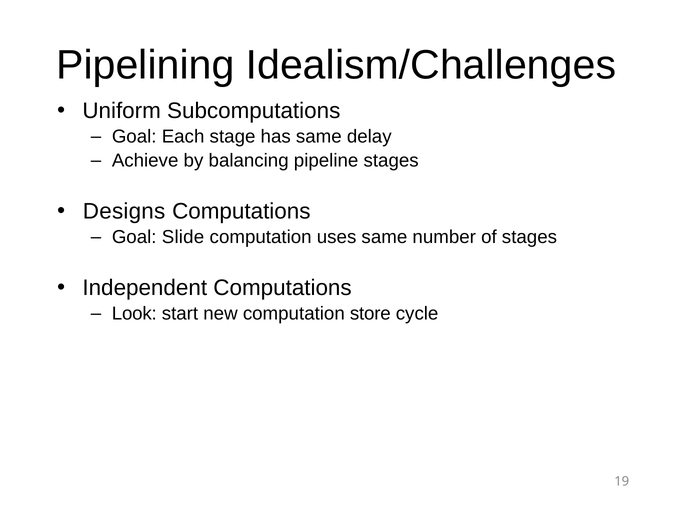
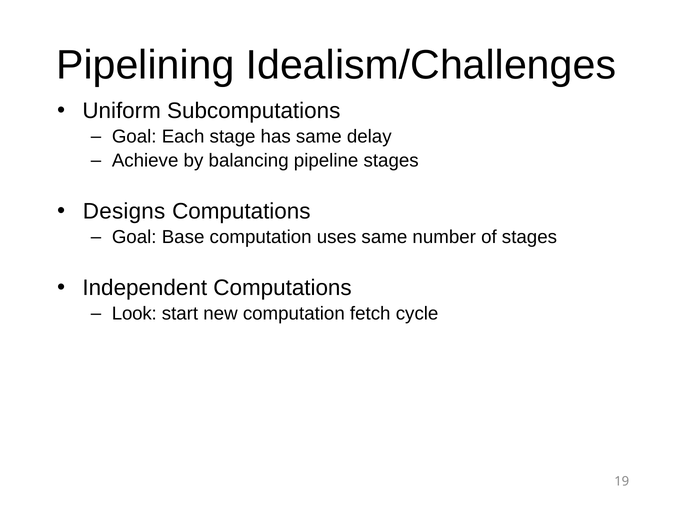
Slide: Slide -> Base (183, 237)
store: store -> fetch (370, 314)
